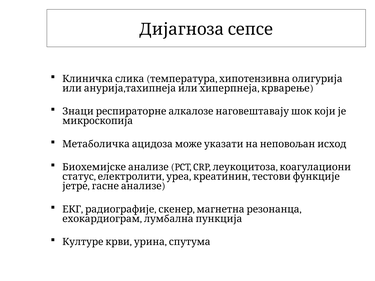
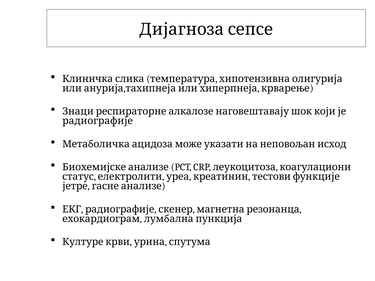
микроскопија: микроскопија -> радиографије (98, 121)
